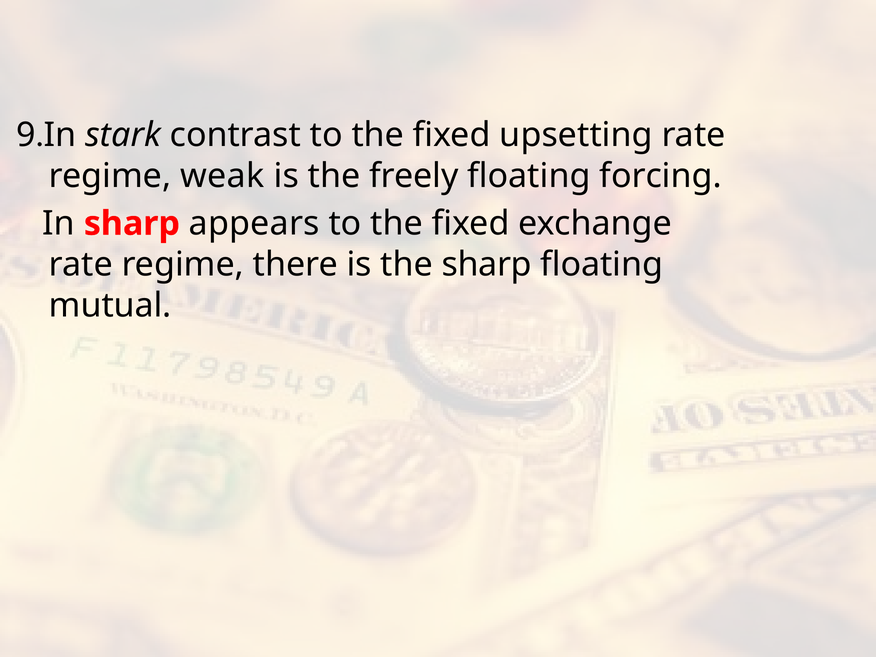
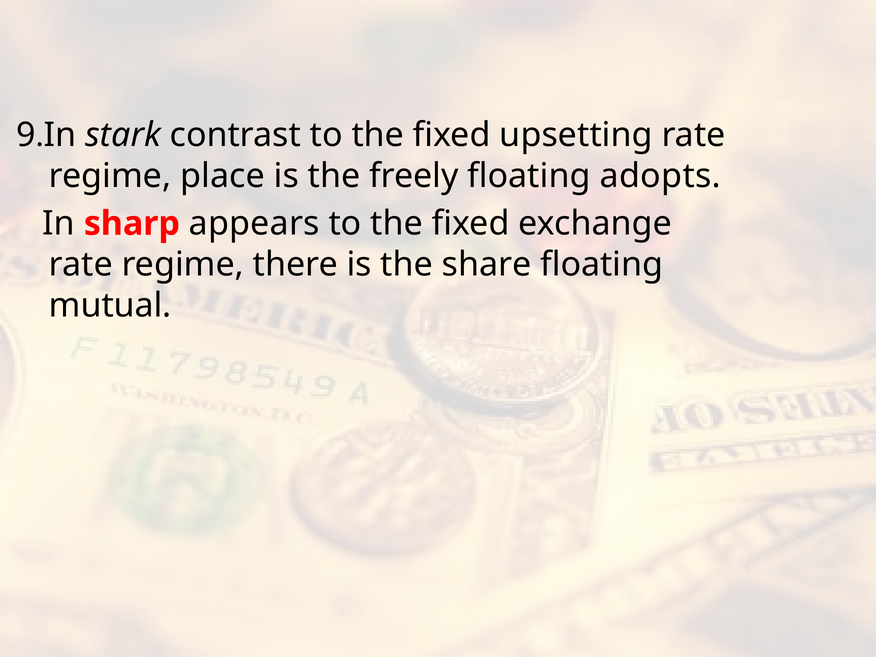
weak: weak -> place (222, 176)
forcing: forcing -> adopts (660, 176)
the sharp: sharp -> share (487, 264)
